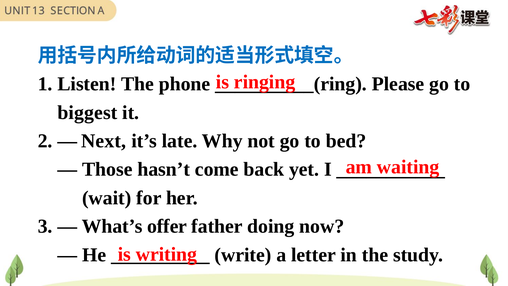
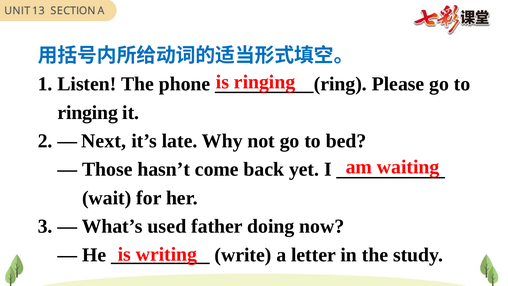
biggest: biggest -> ringing (88, 112)
offer: offer -> used (167, 226)
